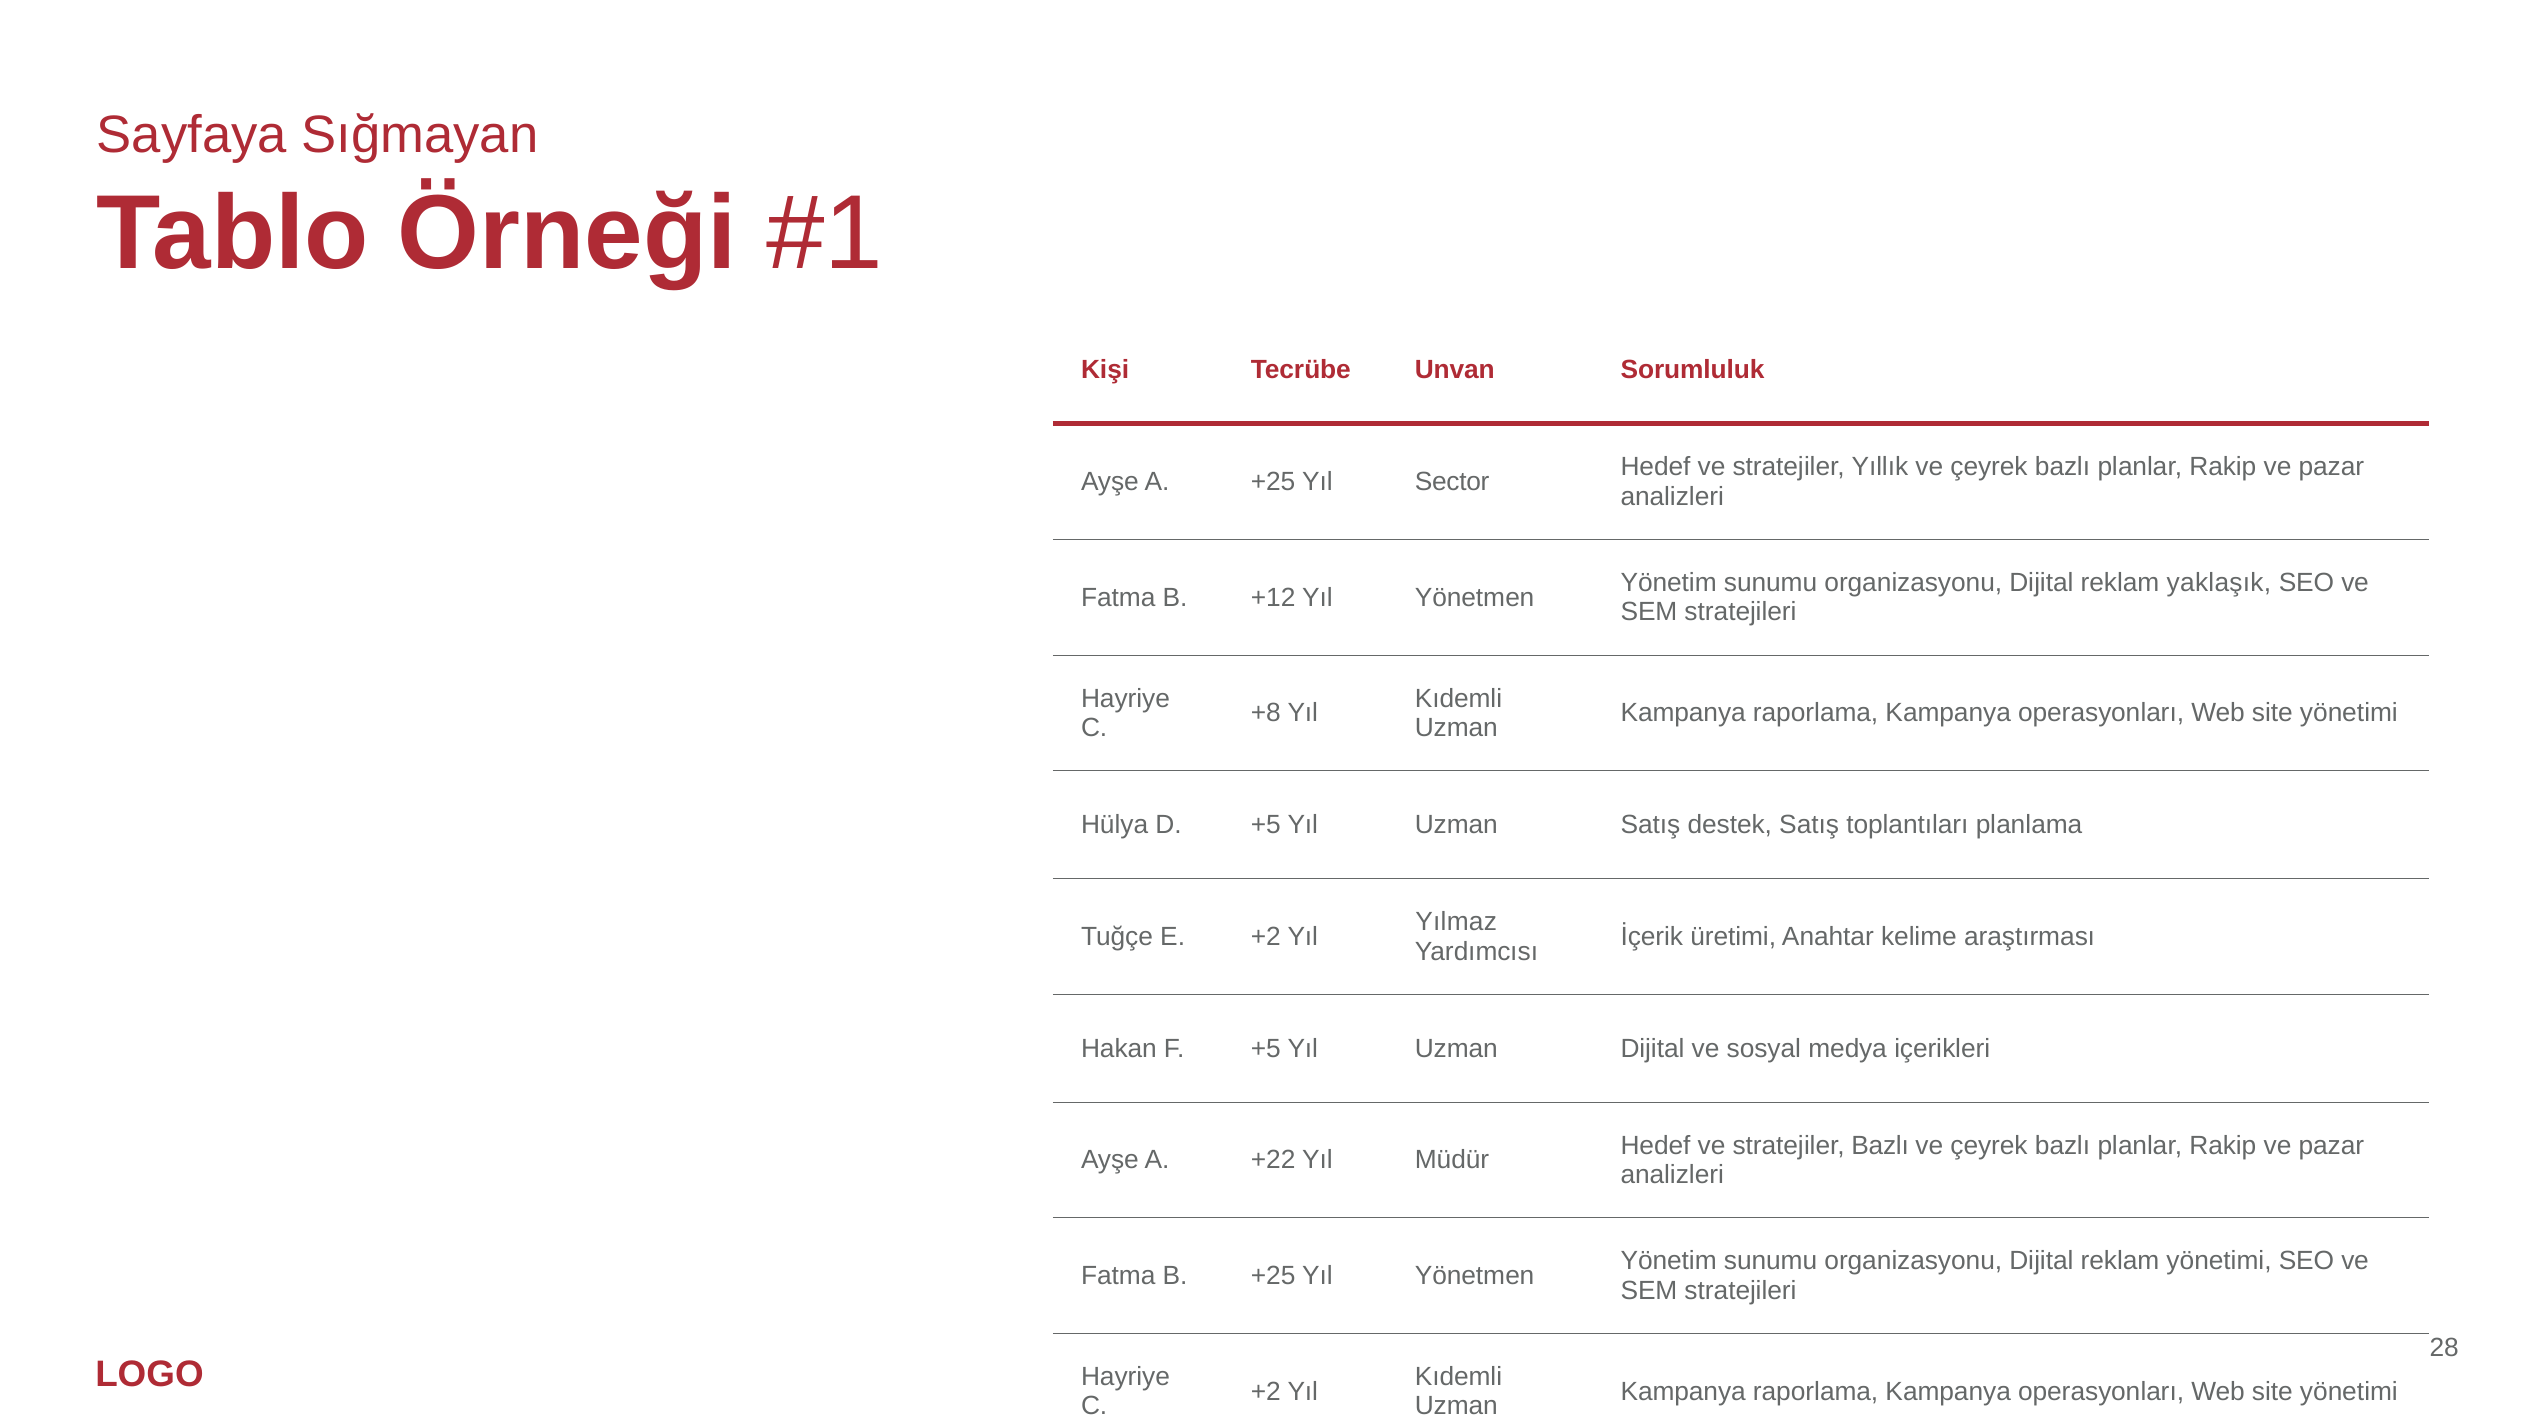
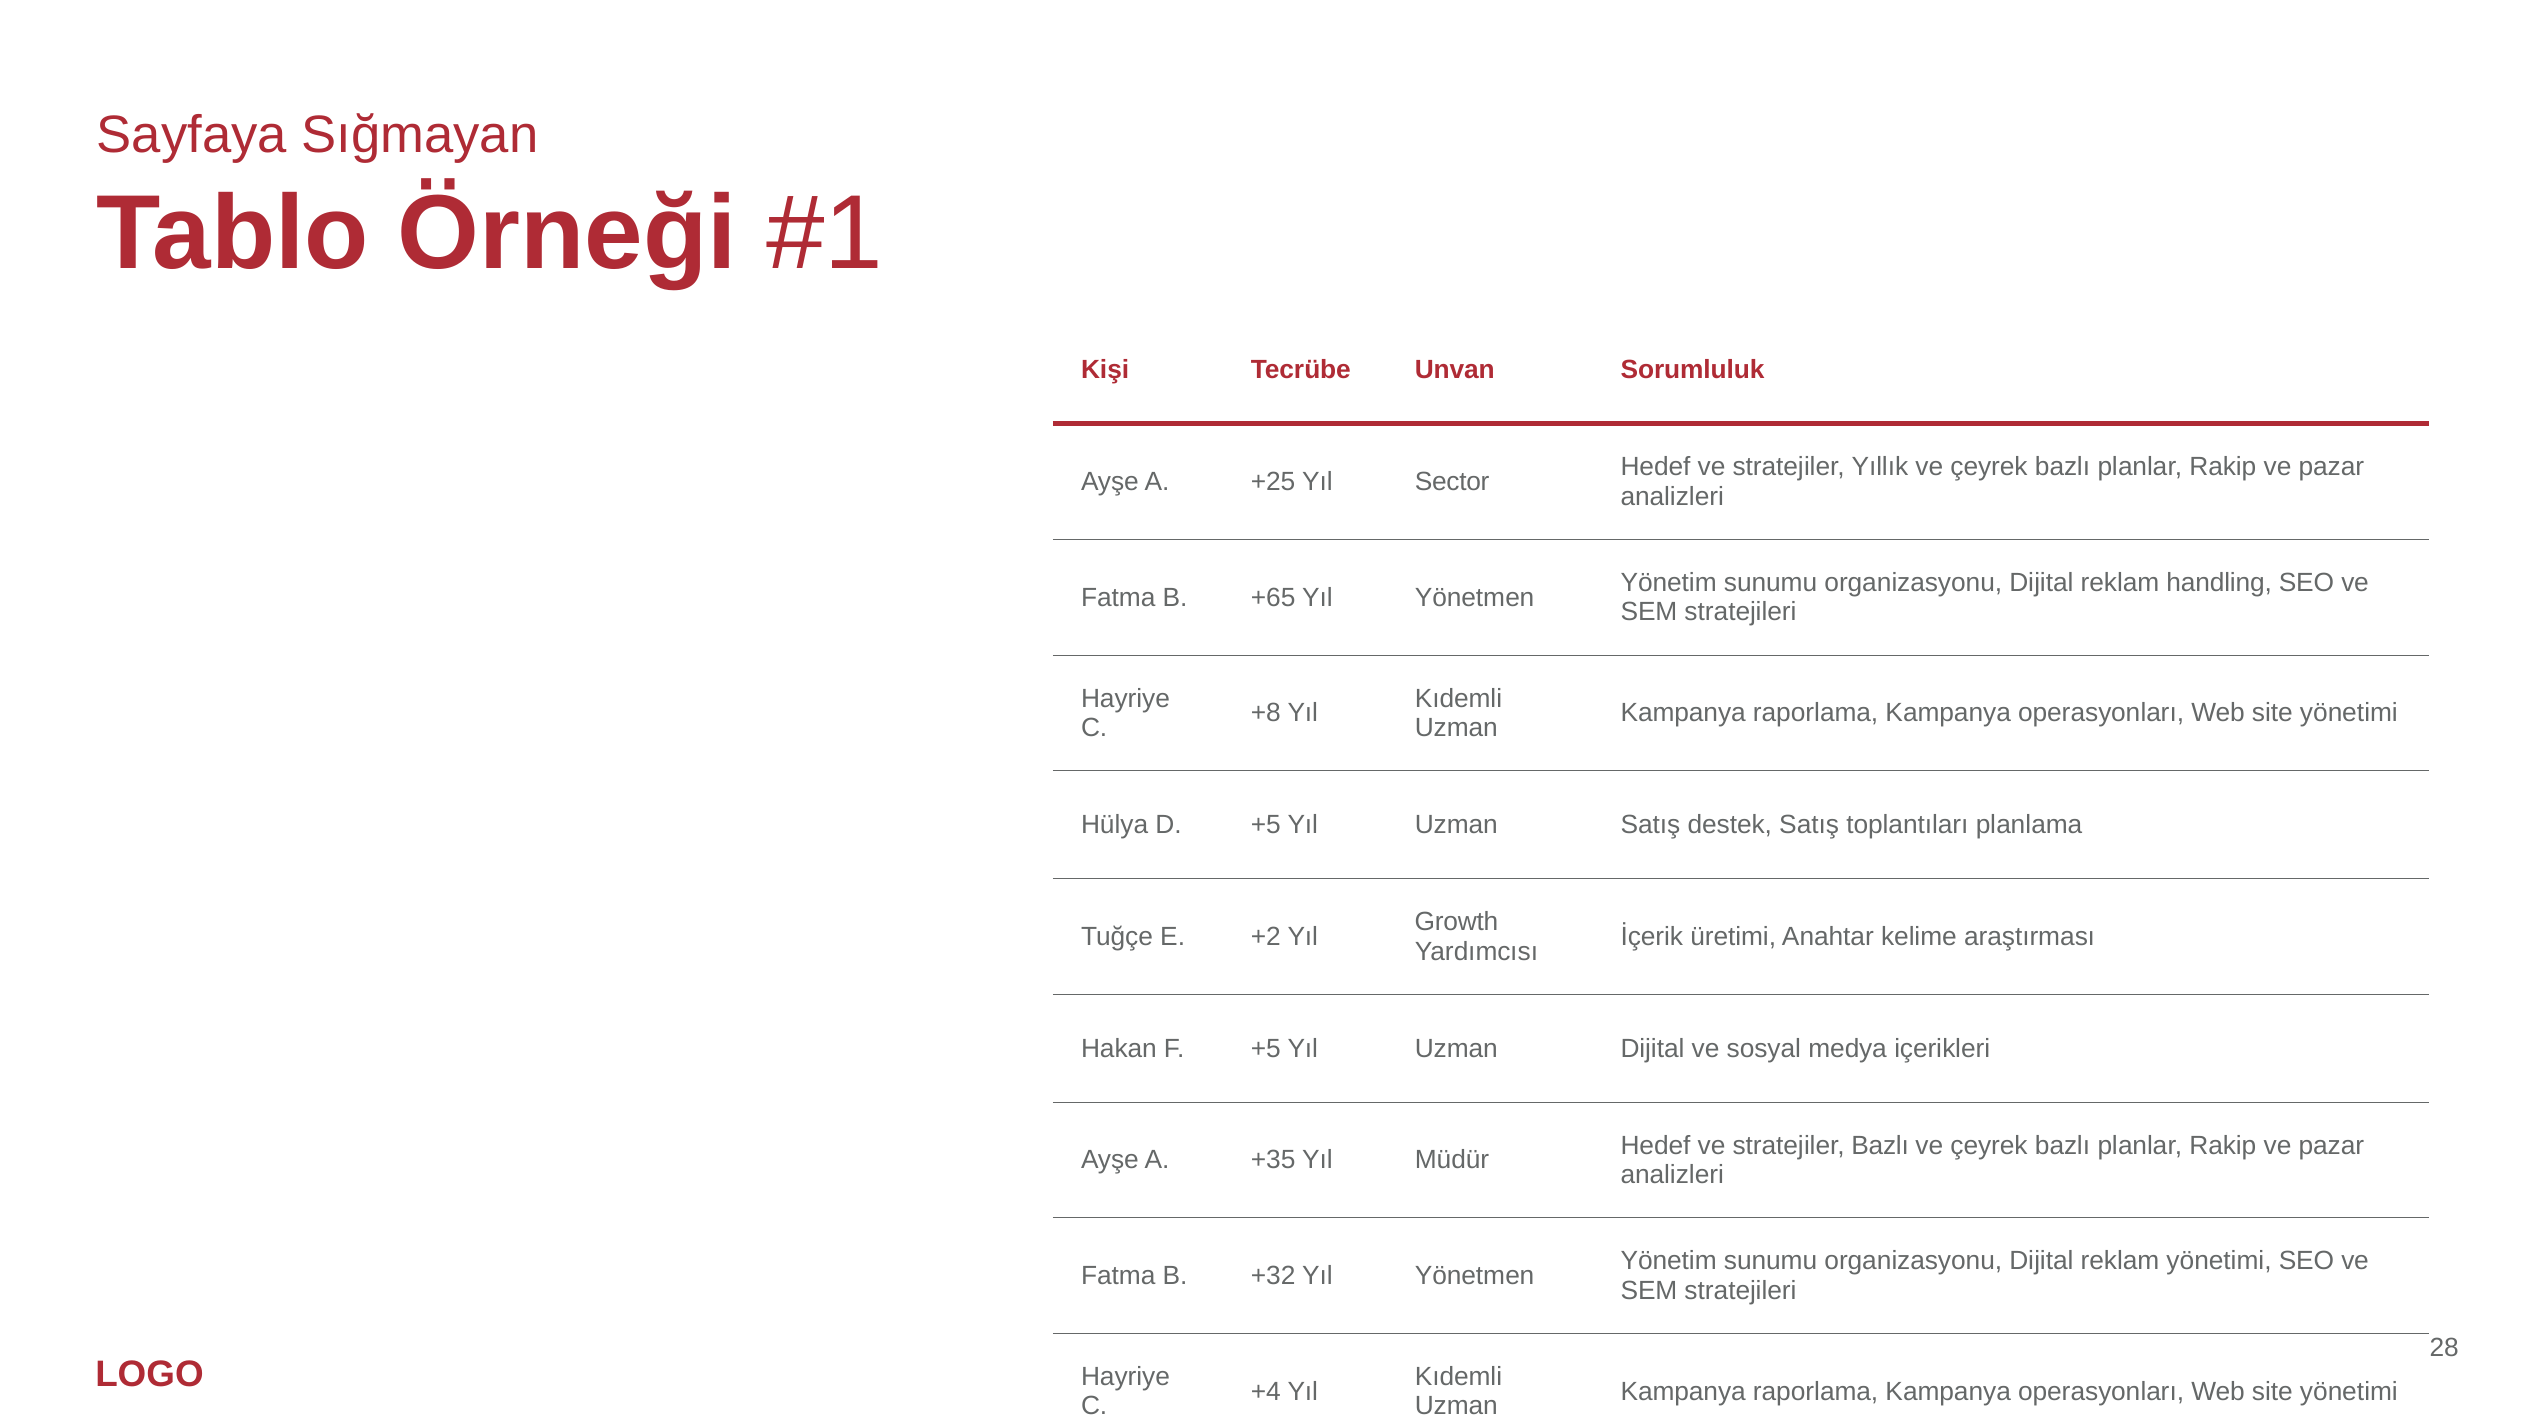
yaklaşık: yaklaşık -> handling (2219, 583)
+12: +12 -> +65 (1273, 598)
Yılmaz: Yılmaz -> Growth (1456, 922)
+22: +22 -> +35 (1273, 1160)
B +25: +25 -> +32 (1273, 1276)
+2: +2 -> +4 (1266, 1392)
